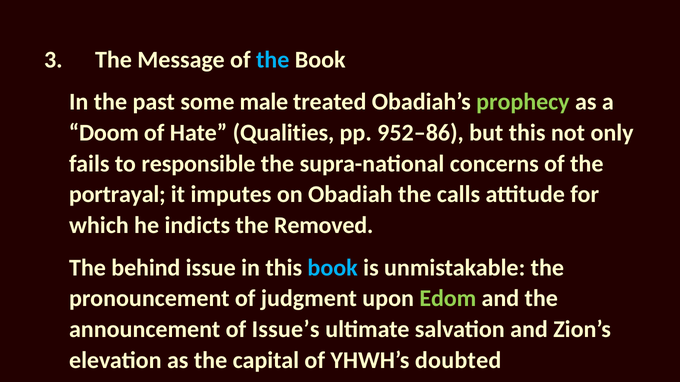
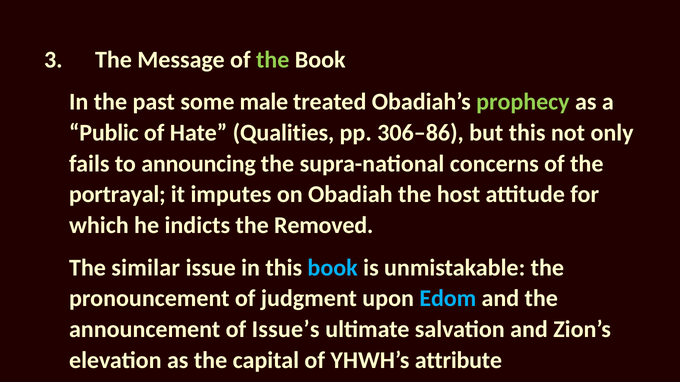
the colour: light blue -> light green (273, 60)
Doom: Doom -> Public (104, 133)
952–86: 952–86 -> 306–86 (421, 133)
responsible: responsible -> announcing (199, 164)
calls: calls -> host (459, 195)
behind: behind -> similar (146, 268)
Edom colour: light green -> light blue (448, 299)
doubted: doubted -> attribute (458, 361)
